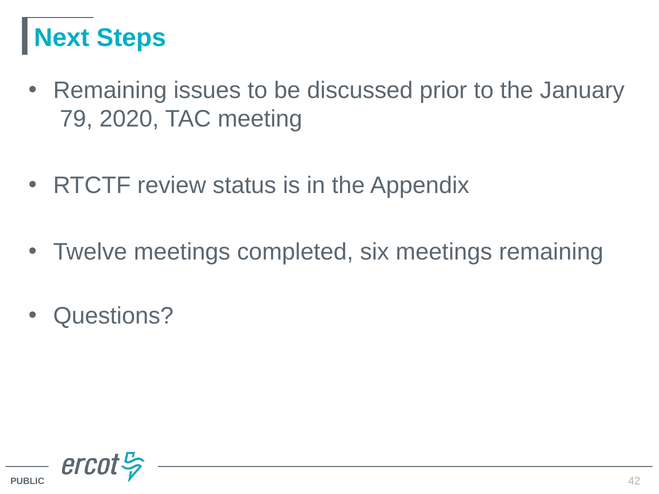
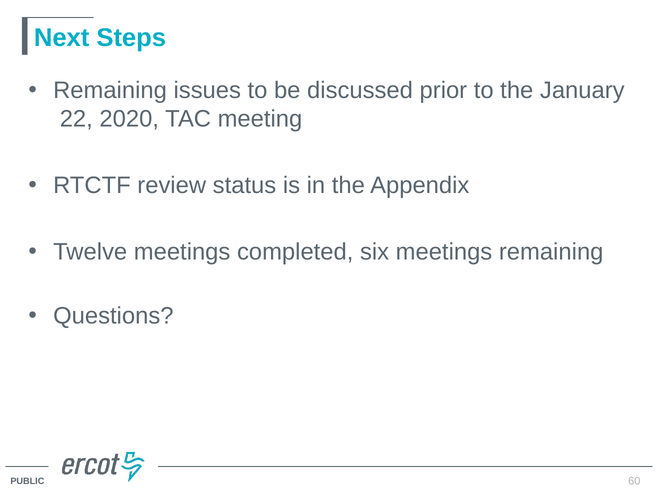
79: 79 -> 22 (76, 119)
42: 42 -> 60 (634, 482)
